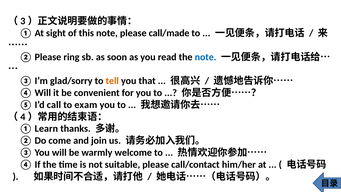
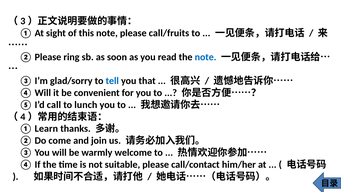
call/made: call/made -> call/fruits (169, 33)
tell colour: orange -> blue (112, 81)
exam: exam -> lunch (86, 105)
